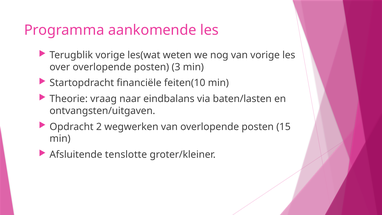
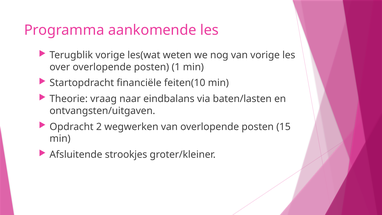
3: 3 -> 1 (176, 67)
tenslotte: tenslotte -> strookjes (126, 154)
